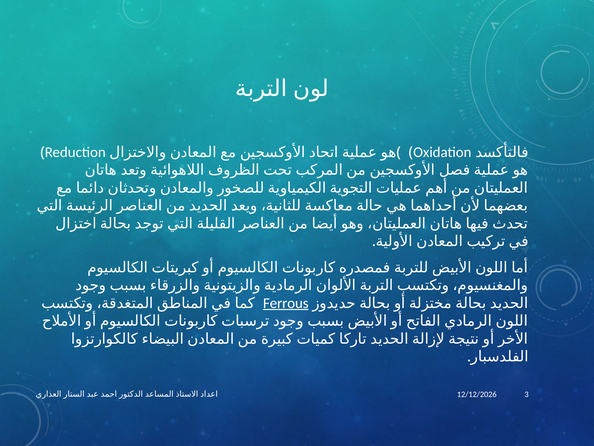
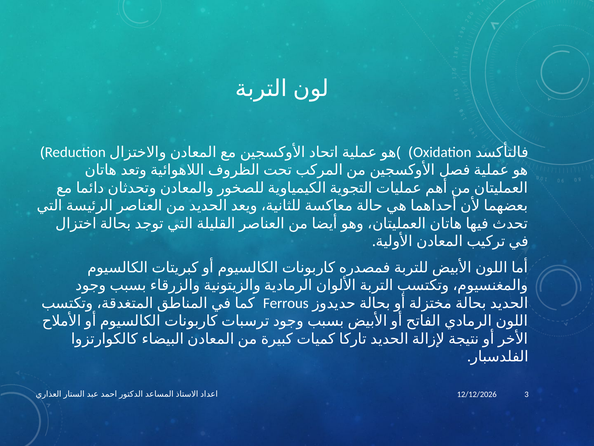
Ferrous underline: present -> none (286, 303)
